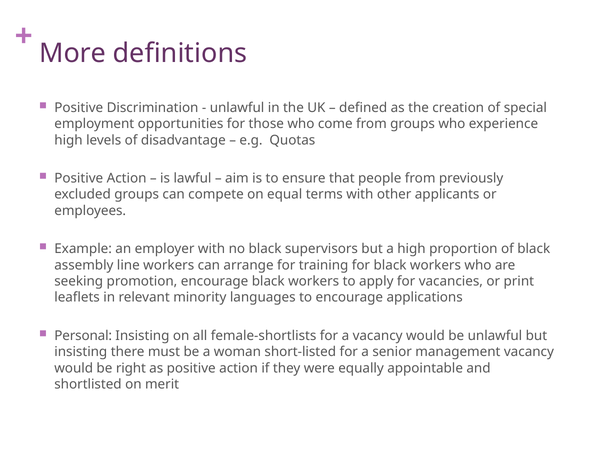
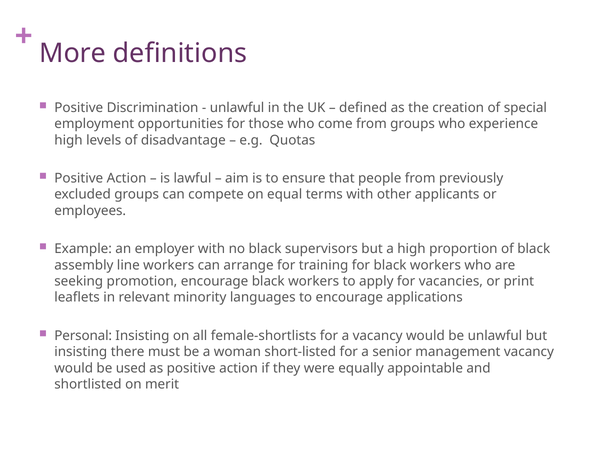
right: right -> used (131, 367)
